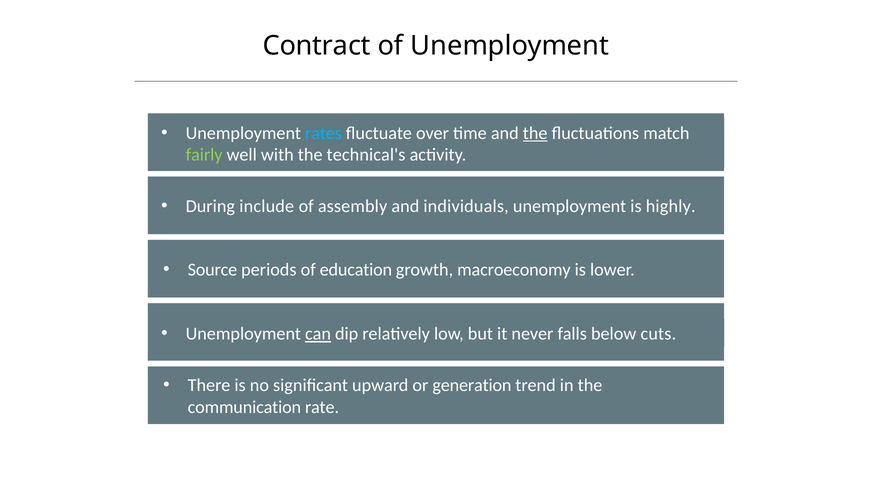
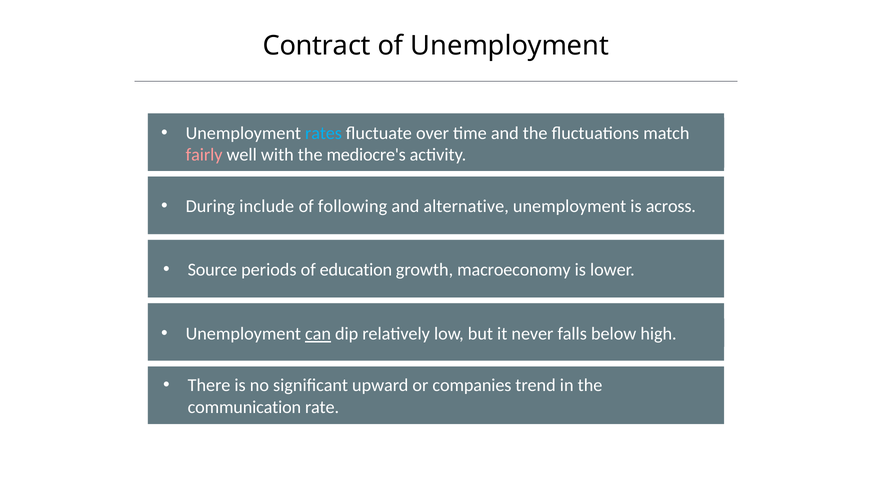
the underline: present -> none (535, 133)
fairly colour: light green -> pink (204, 155)
technical's: technical's -> mediocre's (366, 155)
assembly: assembly -> following (353, 207)
individuals: individuals -> alternative (466, 207)
highly: highly -> across (671, 207)
cuts: cuts -> high (659, 334)
generation: generation -> companies (472, 386)
